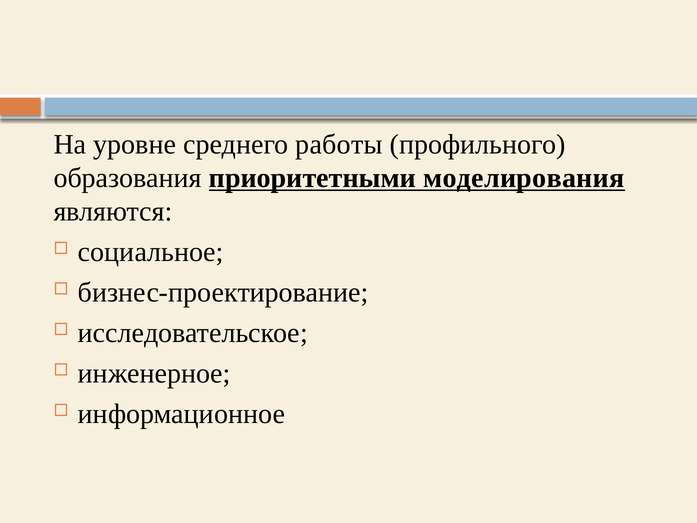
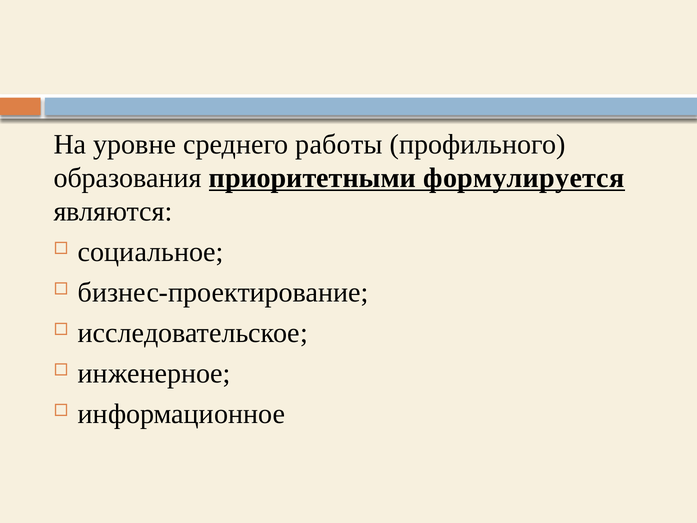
моделирования: моделирования -> формулируется (524, 178)
